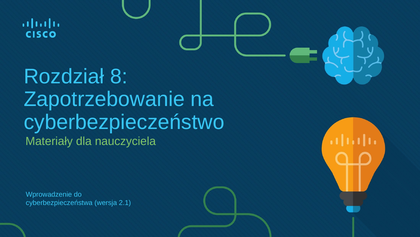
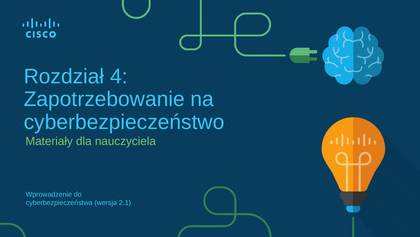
8: 8 -> 4 (119, 76)
